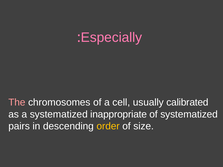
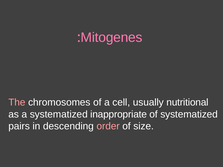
Especially: Especially -> Mitogenes (112, 38)
calibrated: calibrated -> nutritional (187, 103)
order colour: yellow -> pink (108, 126)
